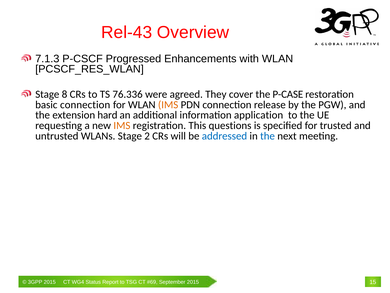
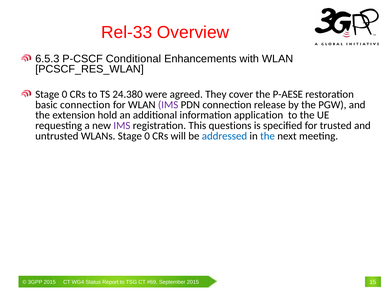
Rel-43: Rel-43 -> Rel-33 (127, 32)
7.1.3: 7.1.3 -> 6.5.3 (47, 59)
Progressed: Progressed -> Conditional (133, 59)
8: 8 -> 0 (65, 94)
76.336: 76.336 -> 24.380 (128, 94)
P-CASE: P-CASE -> P-AESE (288, 94)
IMS colour: orange -> purple (168, 105)
hard: hard -> hold (107, 115)
IMS colour: orange -> purple (122, 125)
WLANs Stage 2: 2 -> 0 (147, 136)
